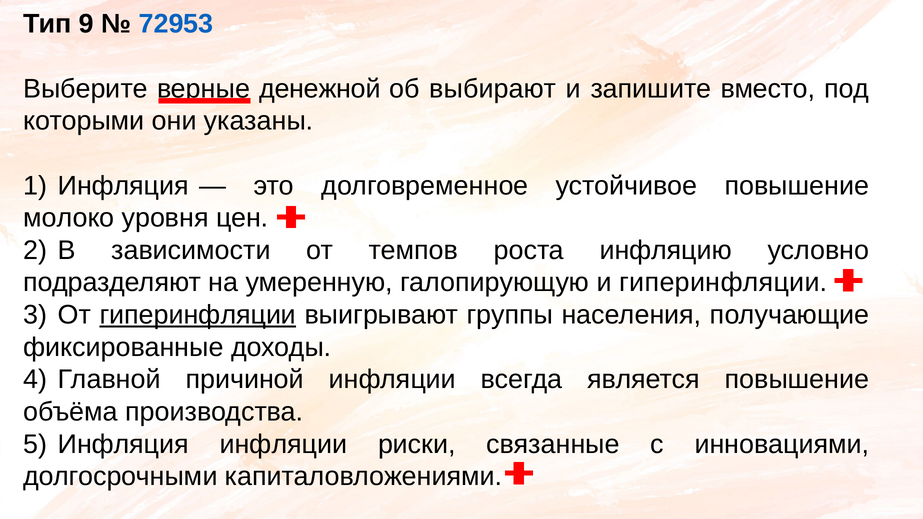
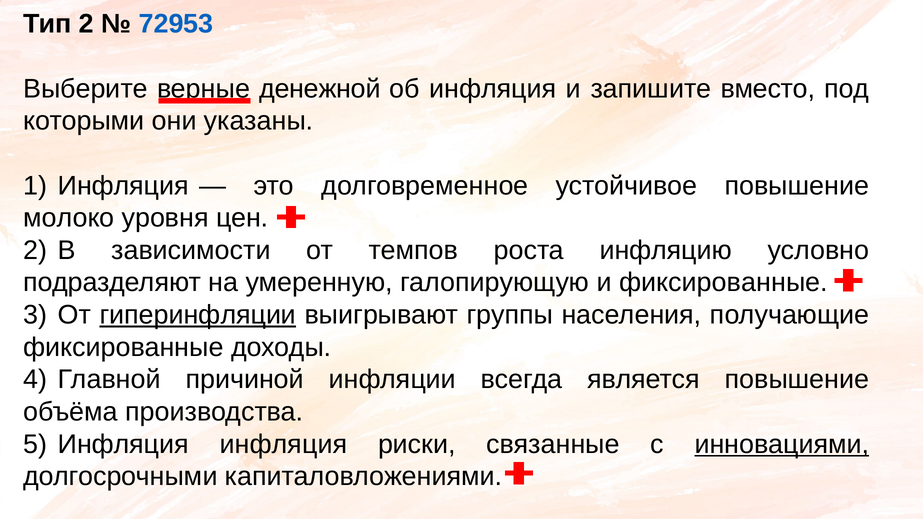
Тип 9: 9 -> 2 (86, 24)
об выбирают: выбирают -> инфляция (493, 89)
и гиперинфляции: гиперинфляции -> фиксированные (724, 283)
Инфляция инфляции: инфляции -> инфляция (283, 444)
инновациями underline: none -> present (782, 444)
